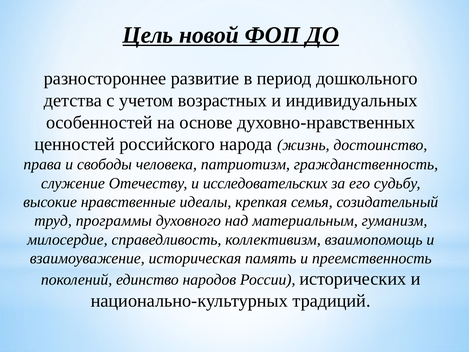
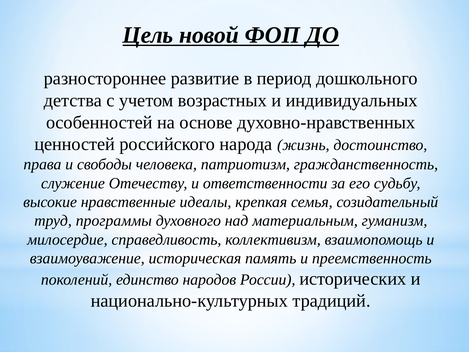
исследовательских: исследовательских -> ответственности (265, 183)
